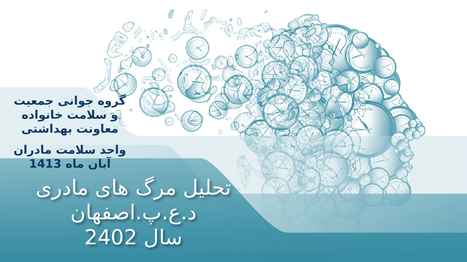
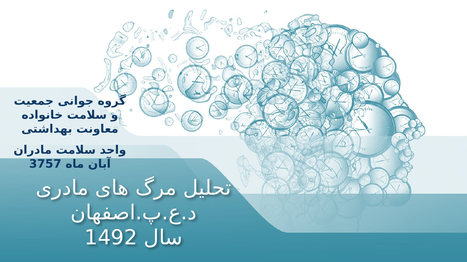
1413: 1413 -> 3757 (45, 165)
2402: 2402 -> 1492 (111, 238)
